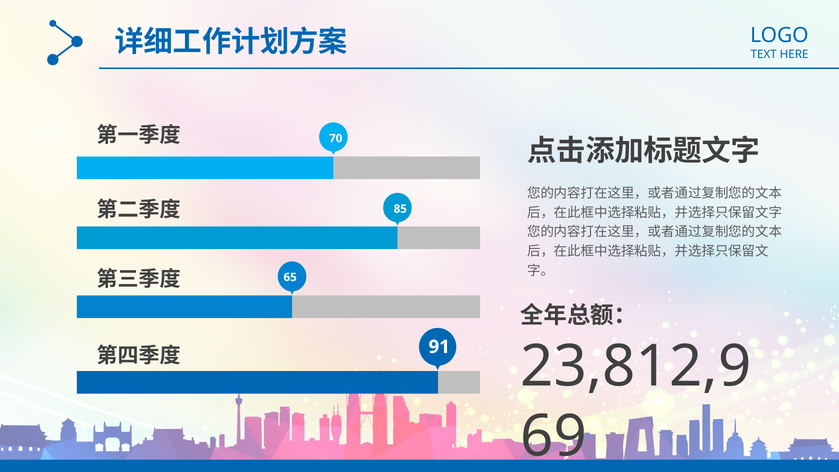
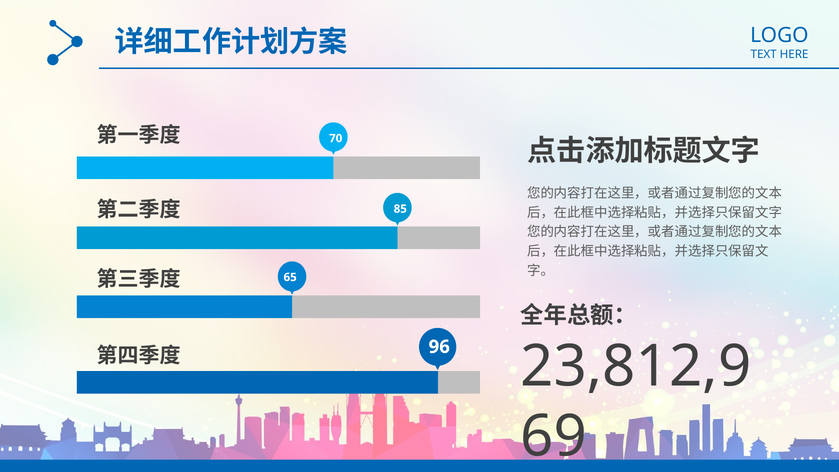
91: 91 -> 96 (439, 347)
